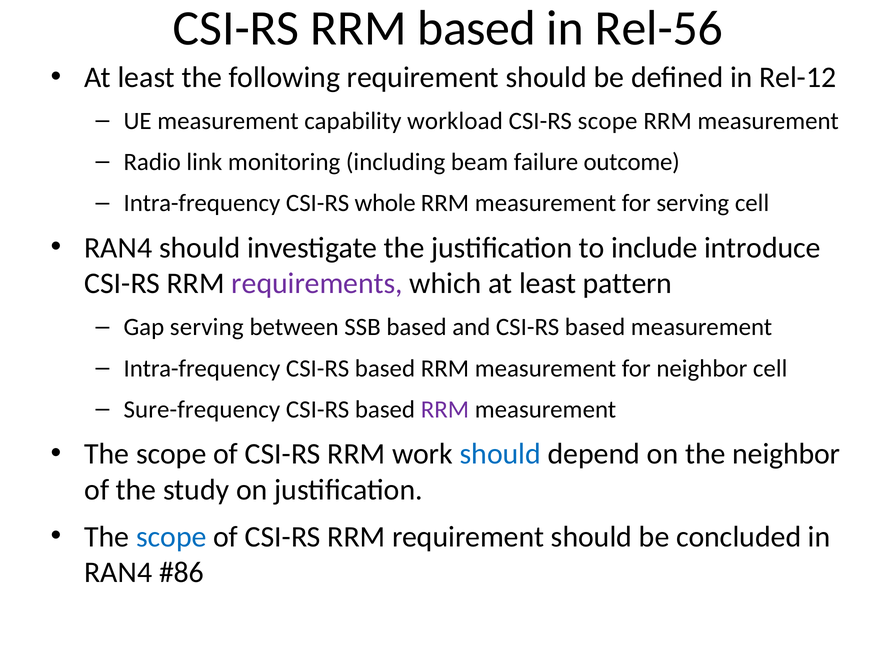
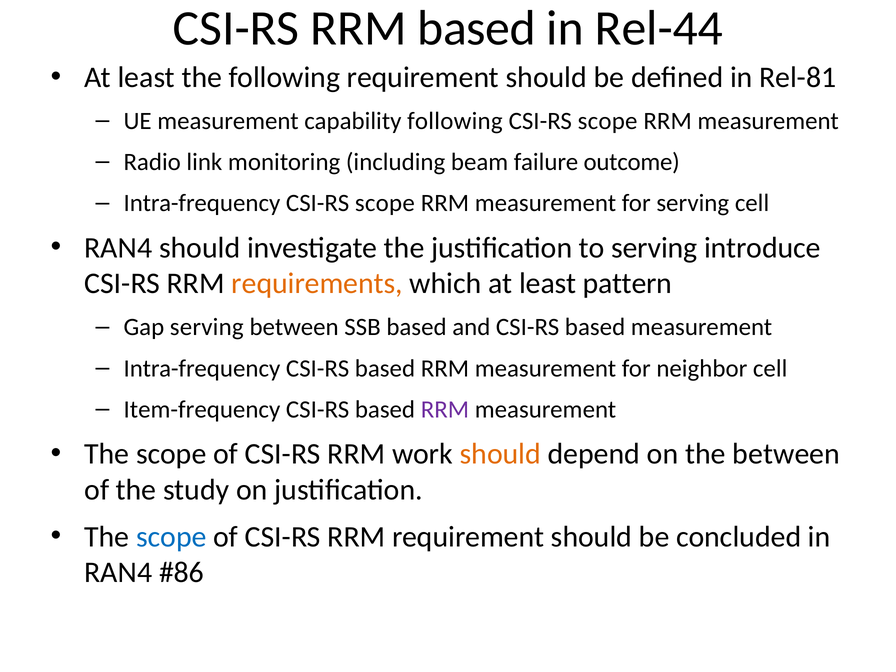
Rel-56: Rel-56 -> Rel-44 (659, 29)
Rel-12: Rel-12 -> Rel-81 (798, 77)
capability workload: workload -> following (455, 121)
Intra-frequency CSI-RS whole: whole -> scope (385, 203)
to include: include -> serving (654, 248)
requirements colour: purple -> orange (317, 284)
Sure-frequency: Sure-frequency -> Item-frequency (202, 409)
should colour: blue -> orange (500, 454)
the neighbor: neighbor -> between (786, 454)
